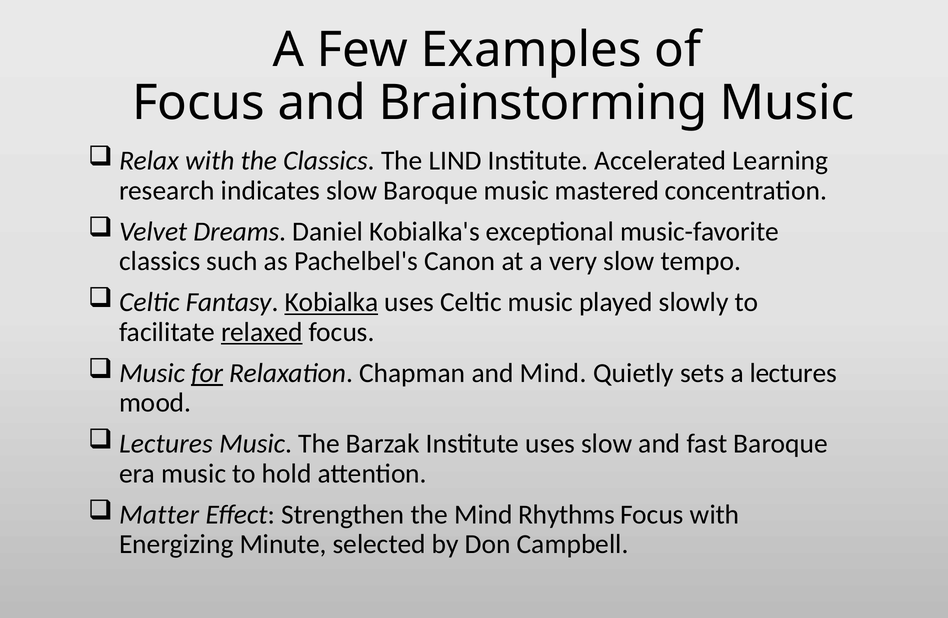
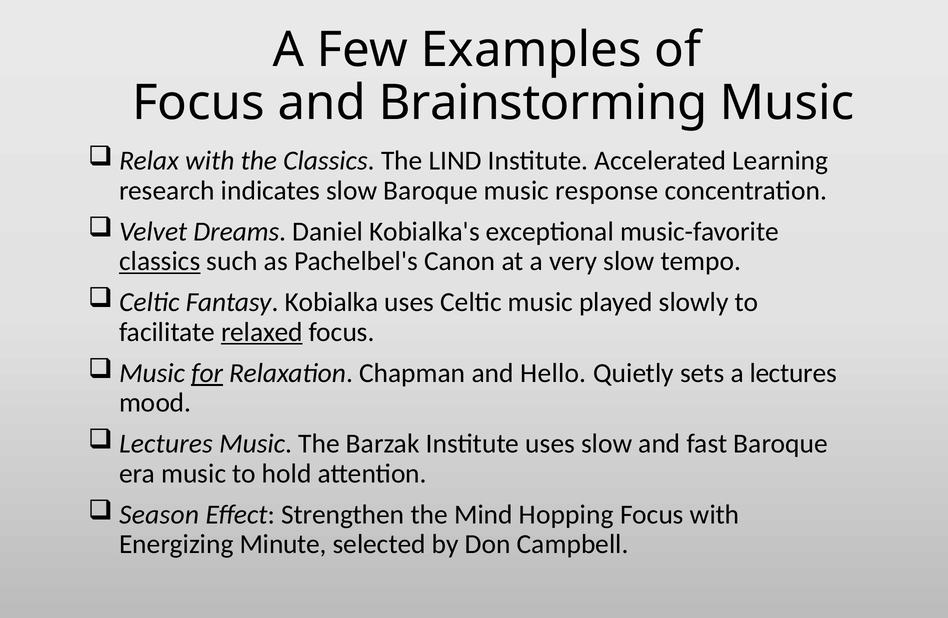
mastered: mastered -> response (607, 191)
classics underline: none -> present (160, 261)
Kobialka underline: present -> none (331, 302)
and Mind: Mind -> Hello (553, 373)
Matter: Matter -> Season (159, 515)
Rhythms: Rhythms -> Hopping (566, 515)
